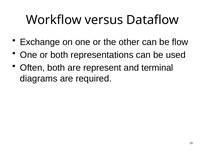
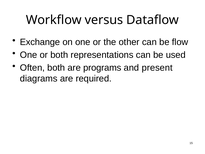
represent: represent -> programs (102, 68)
terminal: terminal -> present (157, 68)
